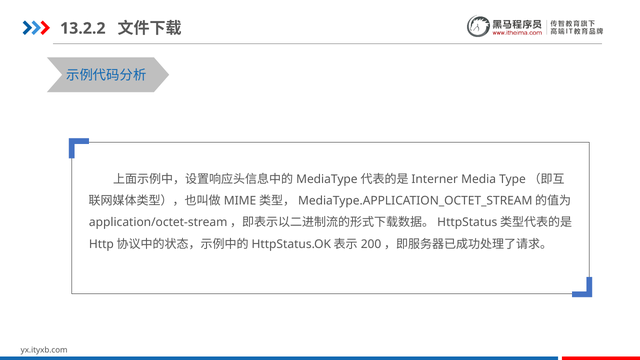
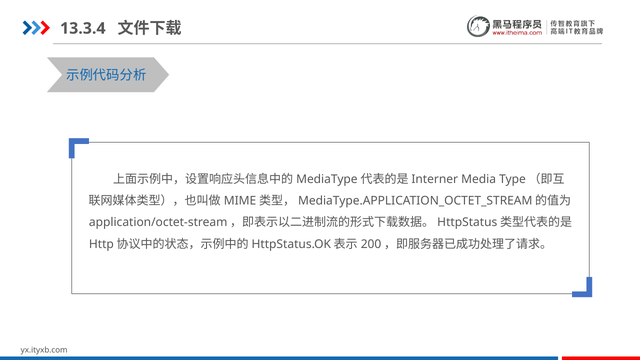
13.2.2: 13.2.2 -> 13.3.4 (83, 28)
